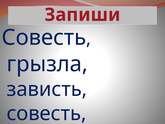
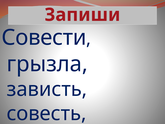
Совесть: Совесть -> Совести (44, 37)
